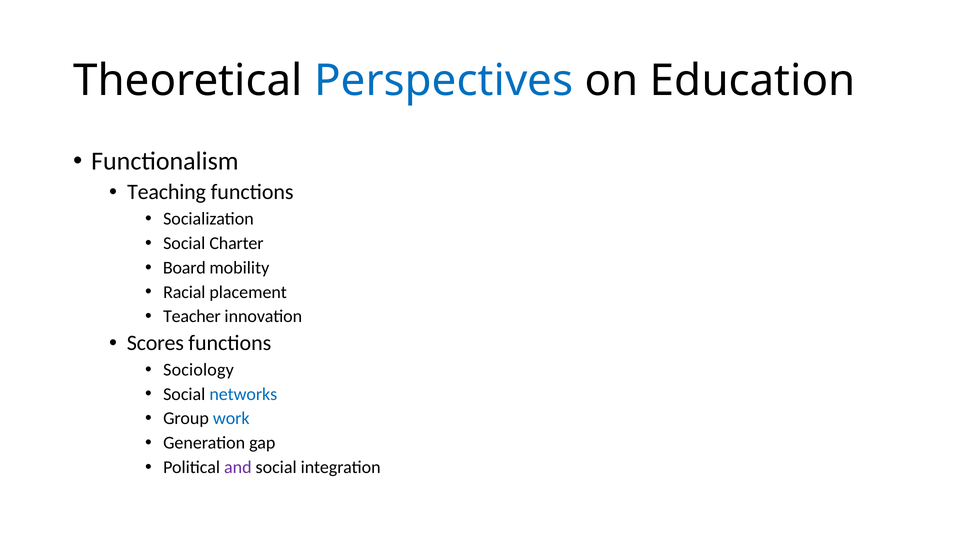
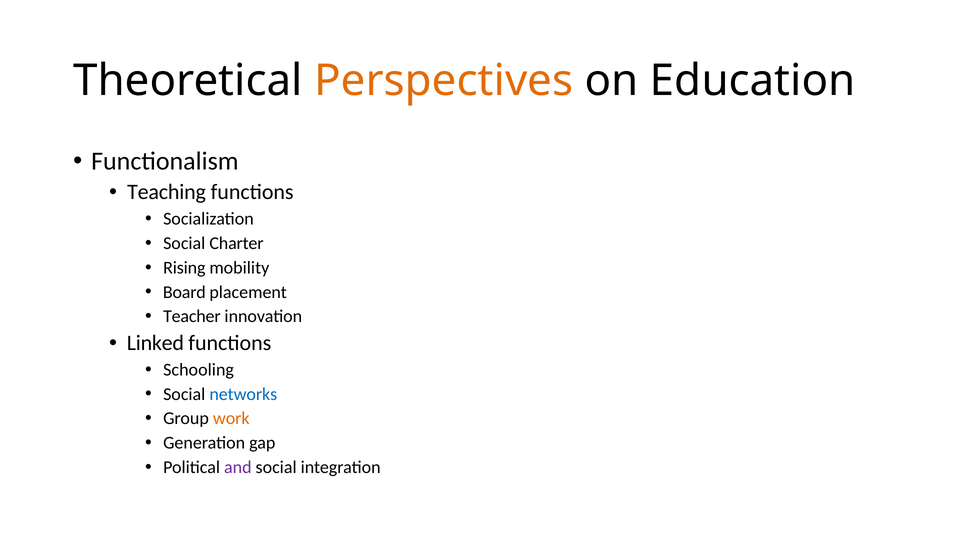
Perspectives colour: blue -> orange (444, 81)
Board: Board -> Rising (184, 268)
Racial: Racial -> Board (184, 292)
Scores: Scores -> Linked (155, 343)
Sociology: Sociology -> Schooling (199, 370)
work colour: blue -> orange (231, 419)
